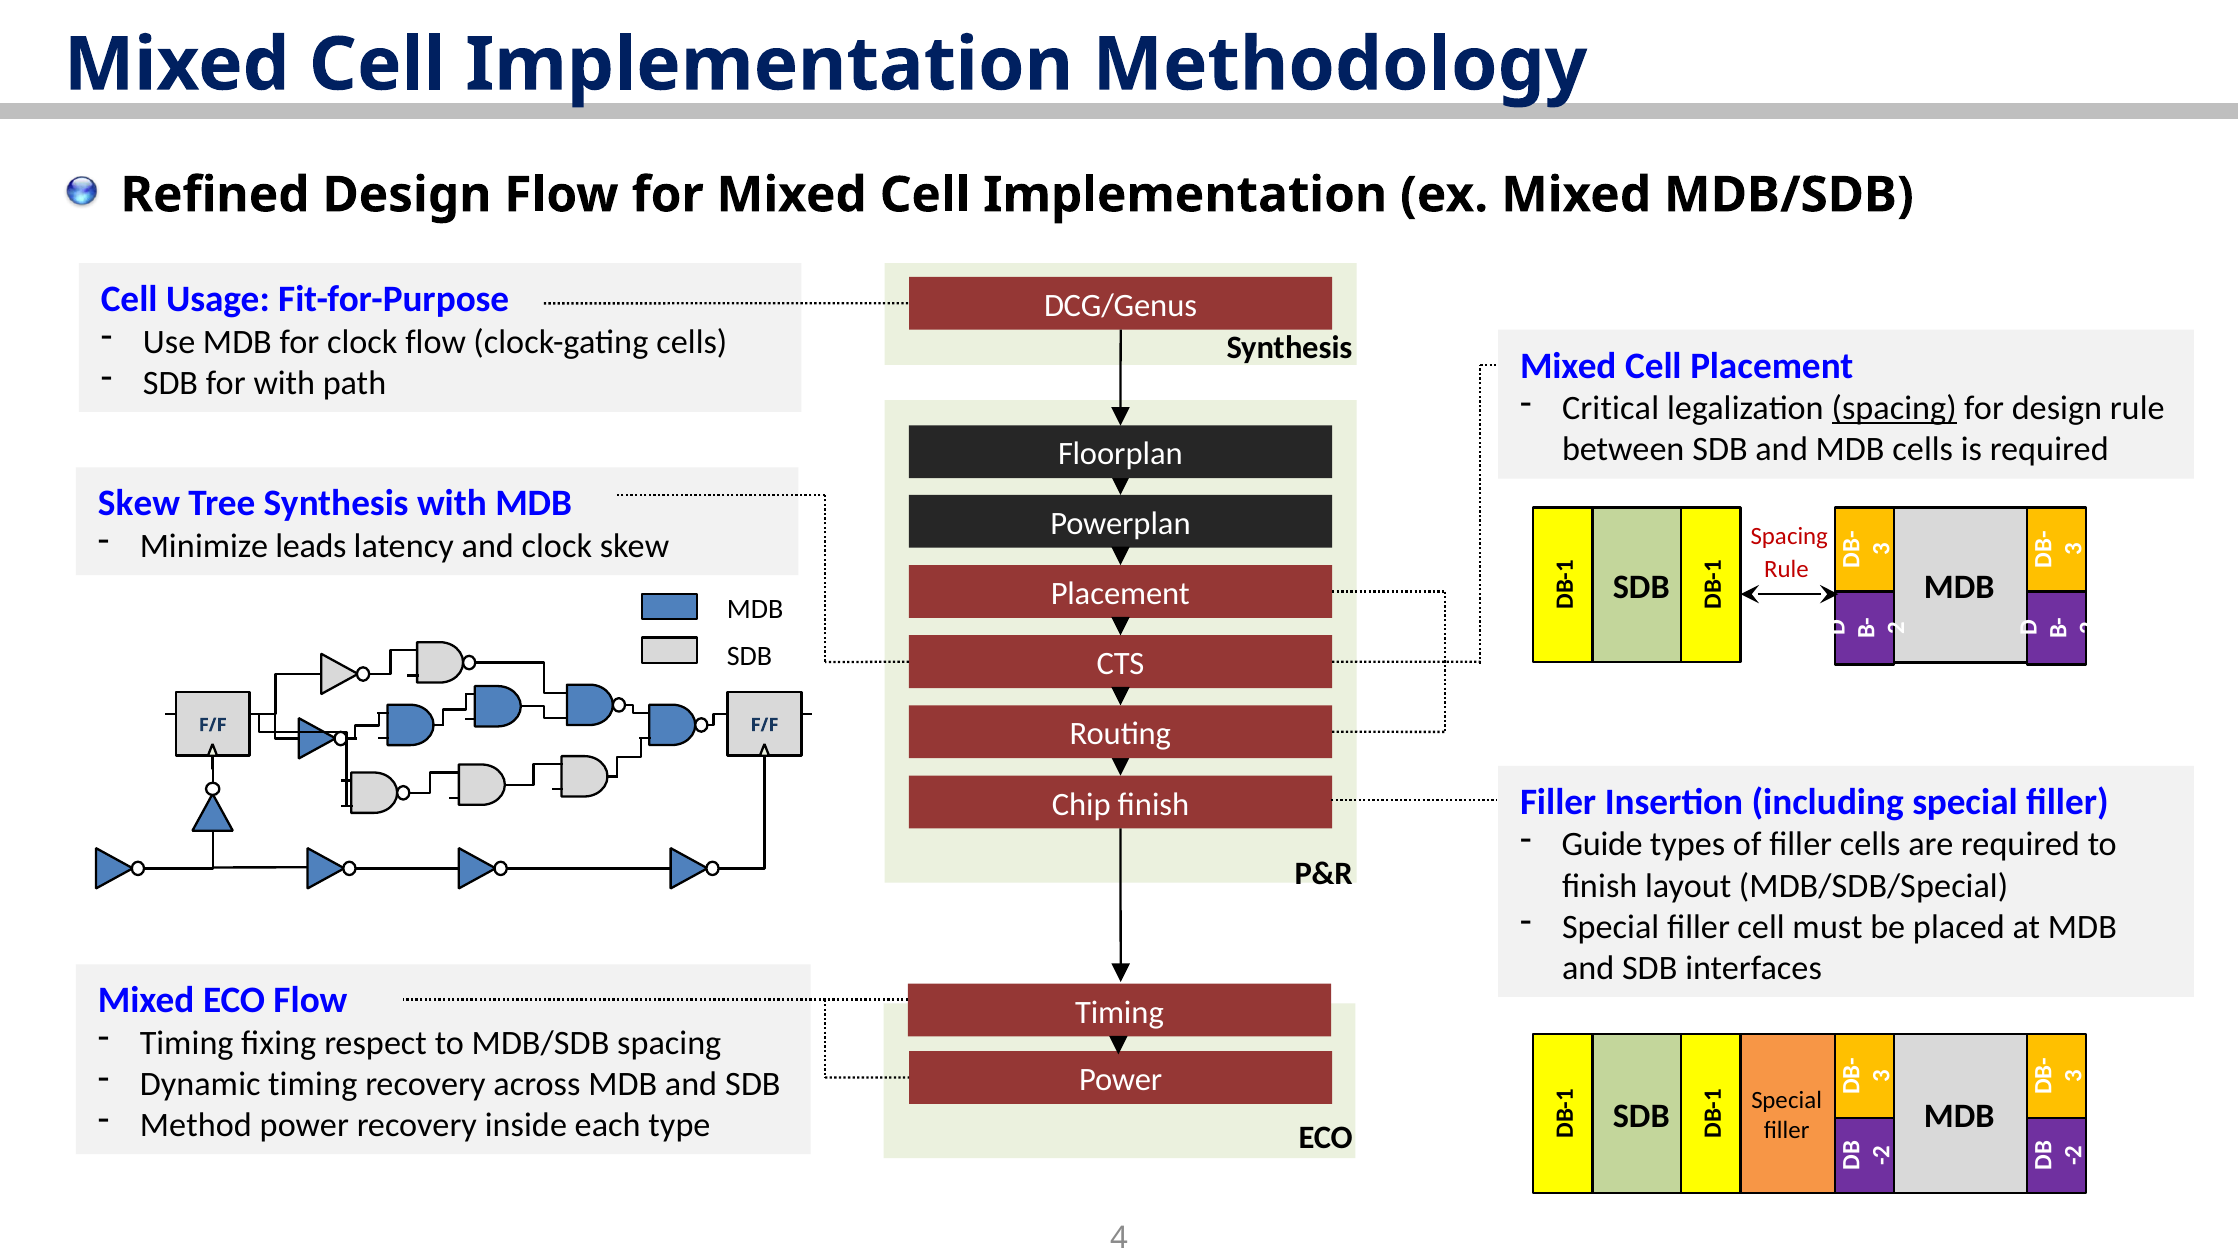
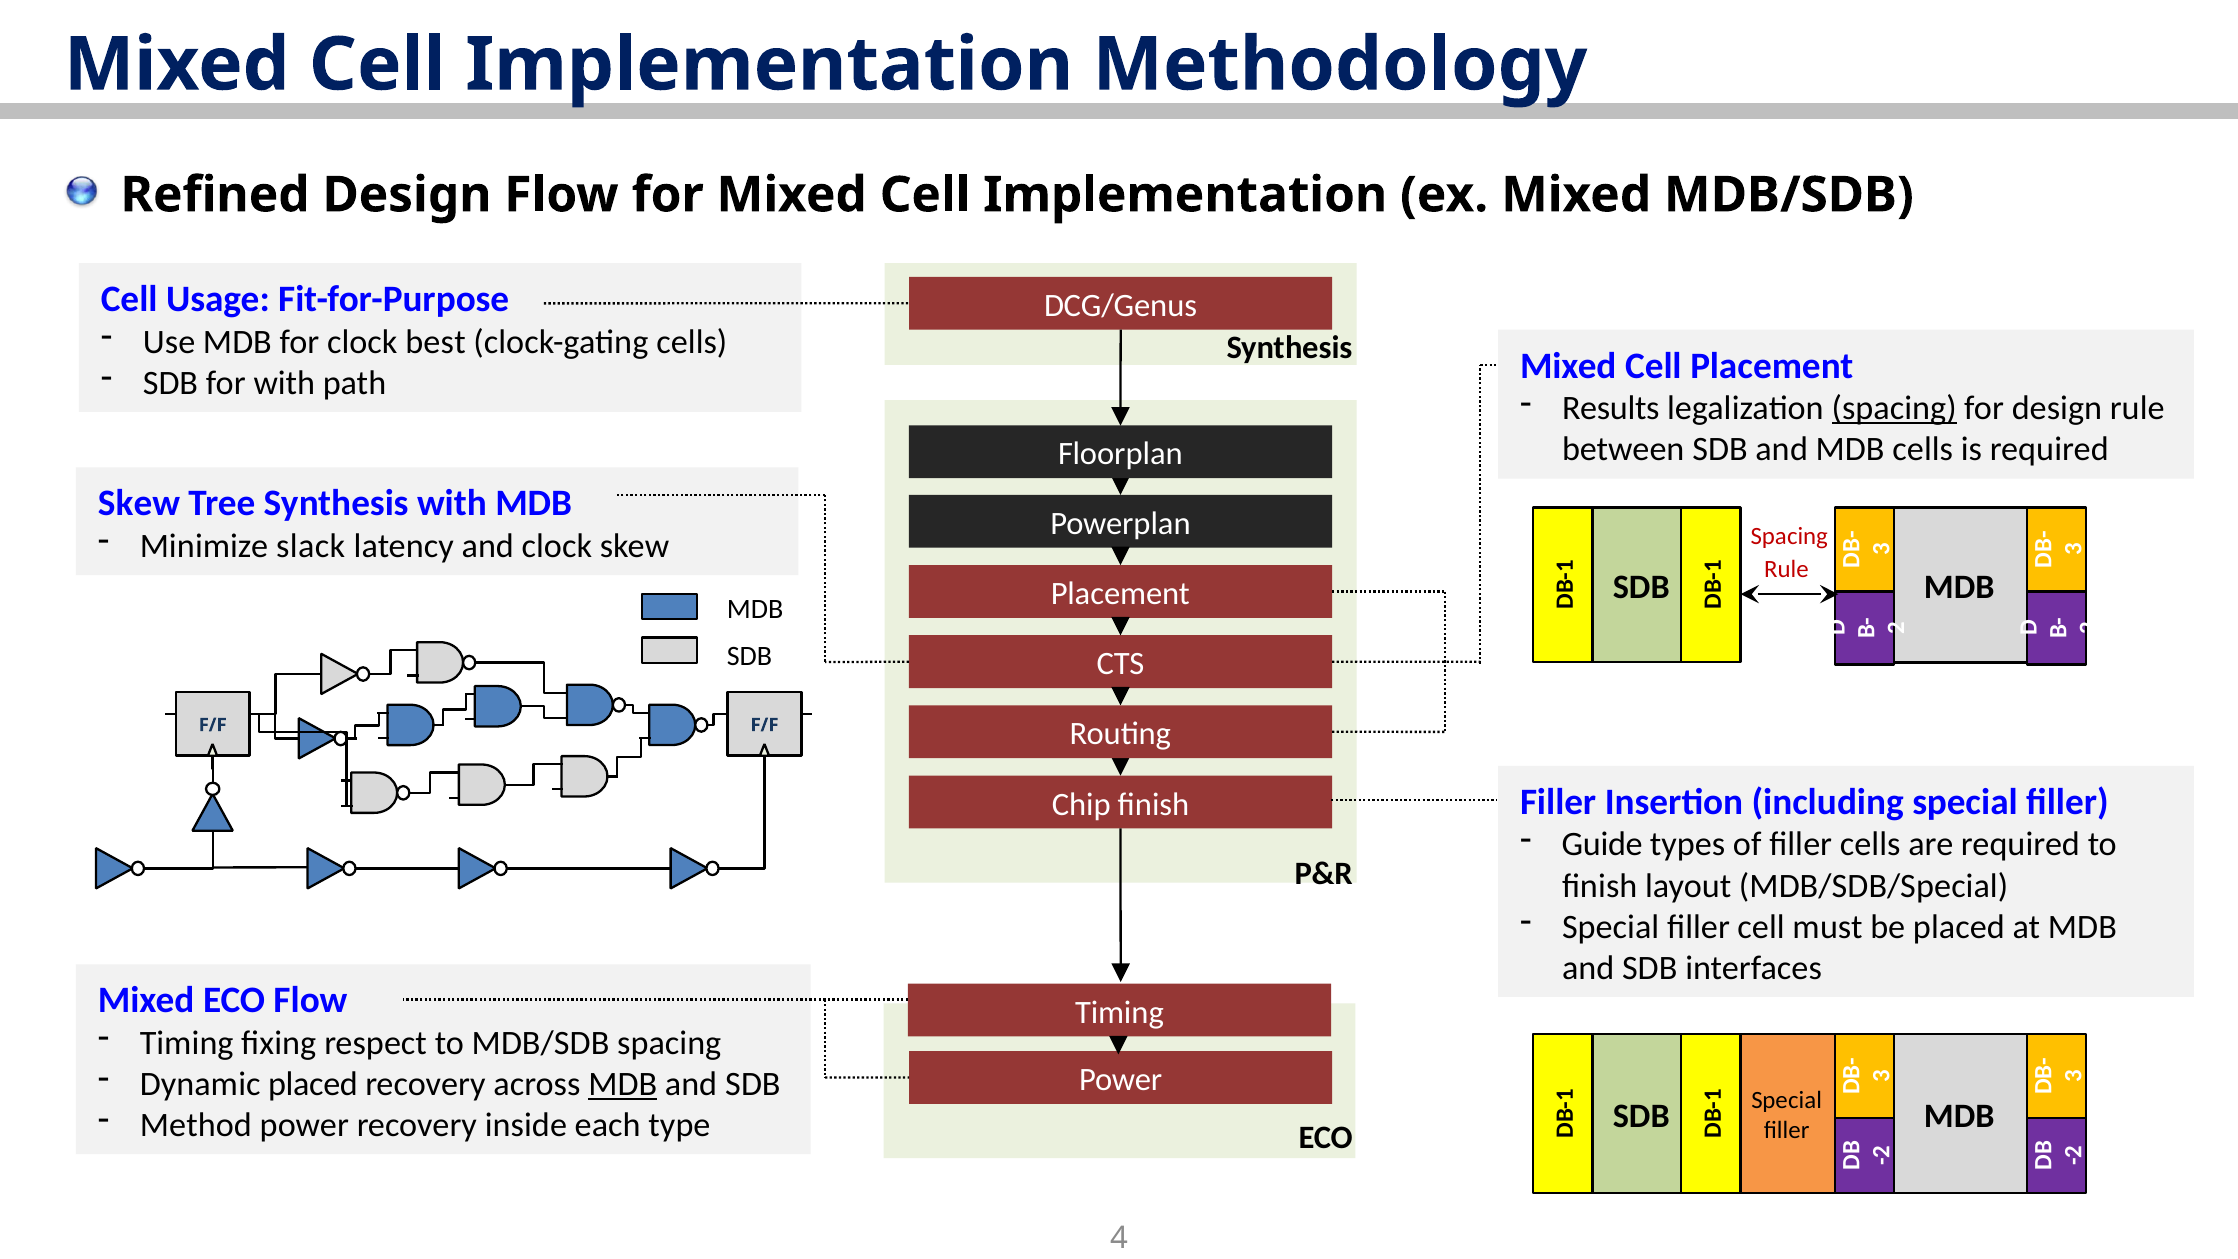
clock flow: flow -> best (436, 342)
Critical: Critical -> Results (1611, 408)
leads: leads -> slack (311, 546)
Dynamic timing: timing -> placed (313, 1084)
MDB underline: none -> present (623, 1084)
